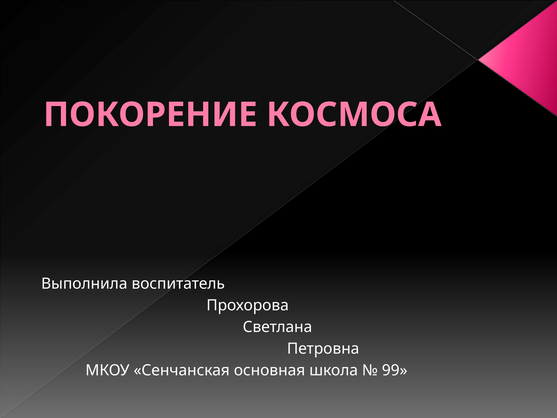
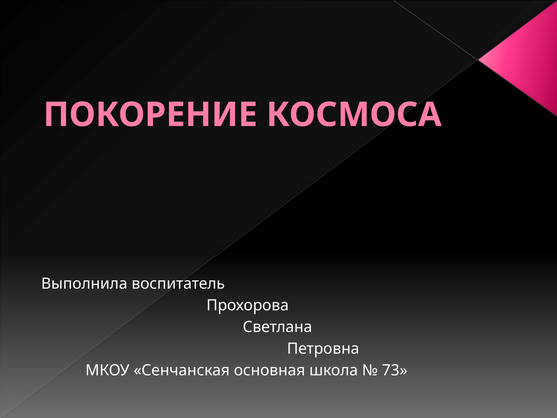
99: 99 -> 73 (395, 370)
